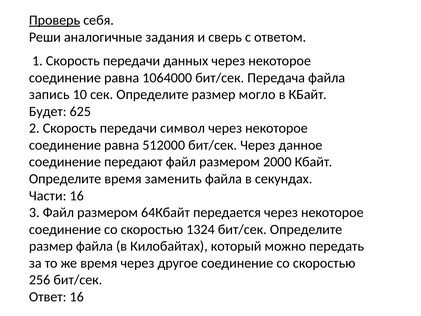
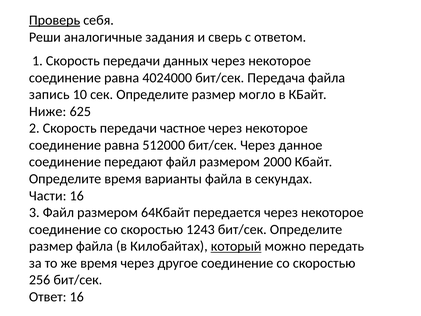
1064000: 1064000 -> 4024000 (167, 78)
Будет: Будет -> Ниже (48, 111)
символ: символ -> частное (183, 128)
заменить: заменить -> варианты (173, 179)
1324: 1324 -> 1243 (201, 229)
который underline: none -> present (236, 246)
